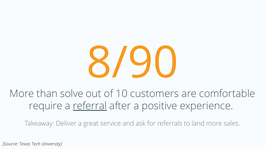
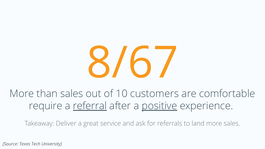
8/90: 8/90 -> 8/67 (132, 63)
than solve: solve -> sales (72, 94)
positive underline: none -> present (159, 106)
